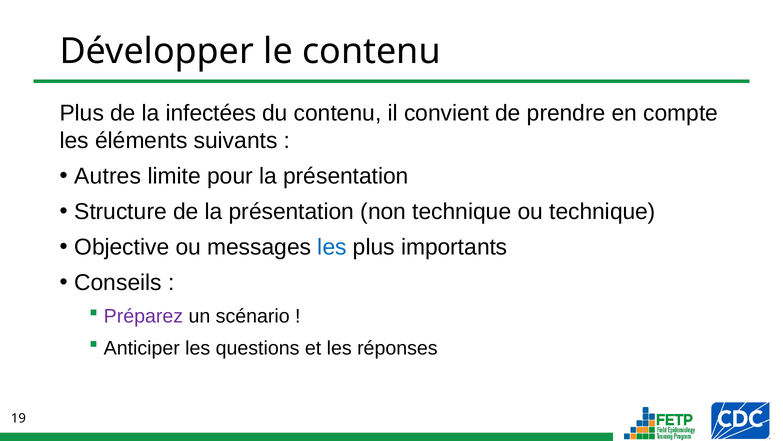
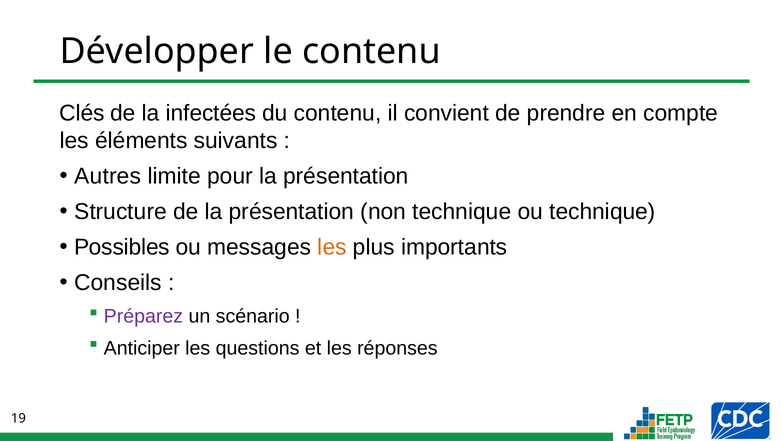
Plus: Plus -> Clés (82, 113)
Objective: Objective -> Possibles (122, 247)
les colour: blue -> orange (332, 247)
